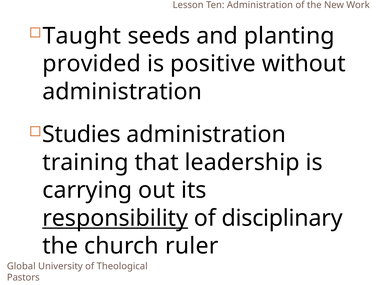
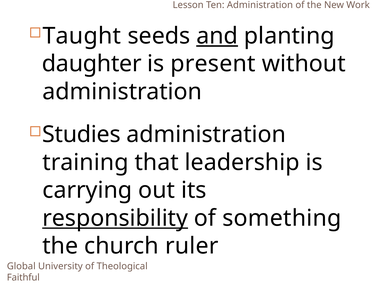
and underline: none -> present (217, 36)
provided: provided -> daughter (92, 64)
positive: positive -> present (213, 64)
disciplinary: disciplinary -> something (282, 218)
Pastors: Pastors -> Faithful (23, 278)
